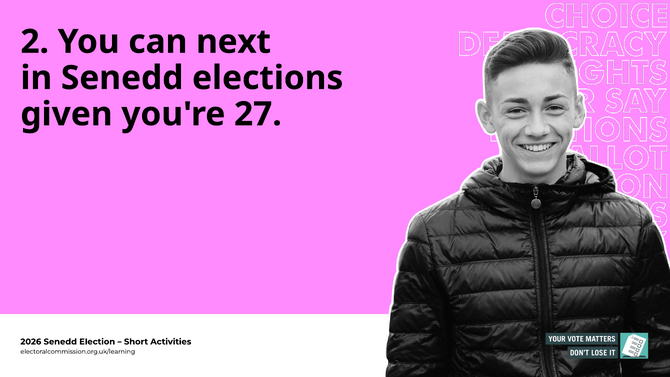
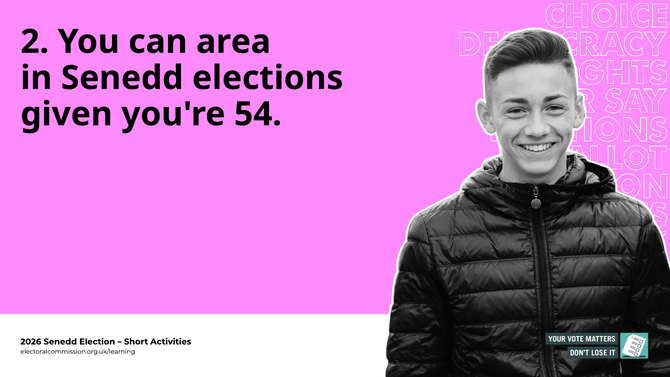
next: next -> area (233, 42)
27: 27 -> 54 (258, 114)
